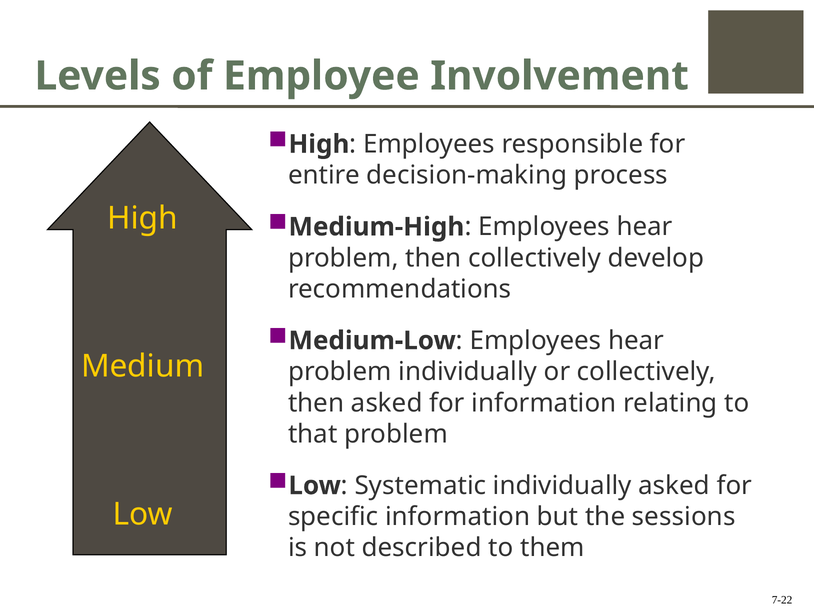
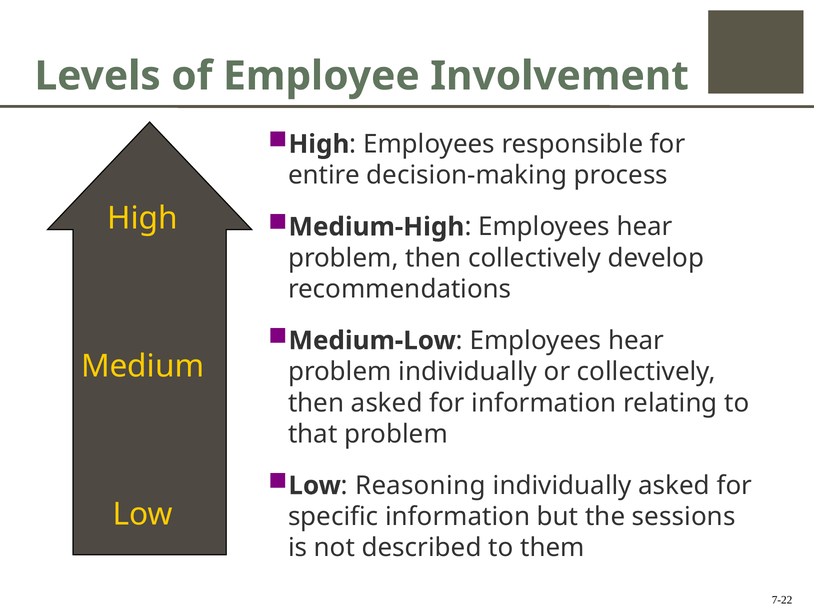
Systematic: Systematic -> Reasoning (420, 486)
